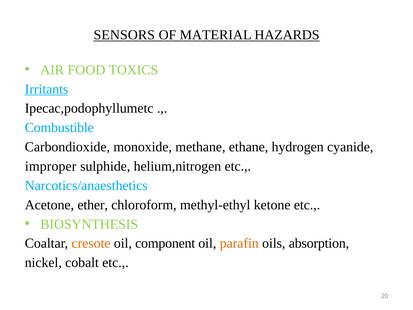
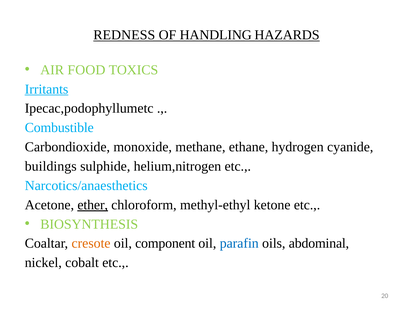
SENSORS: SENSORS -> REDNESS (124, 35)
MATERIAL: MATERIAL -> HANDLING (216, 35)
improper: improper -> buildings (51, 166)
ether underline: none -> present (93, 205)
parafin colour: orange -> blue (239, 243)
absorption: absorption -> abdominal (319, 243)
